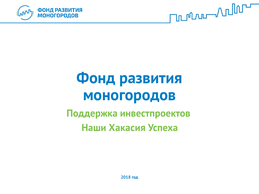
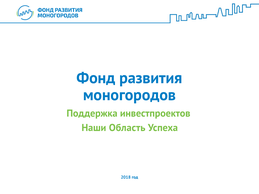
Хакасия: Хакасия -> Область (127, 128)
